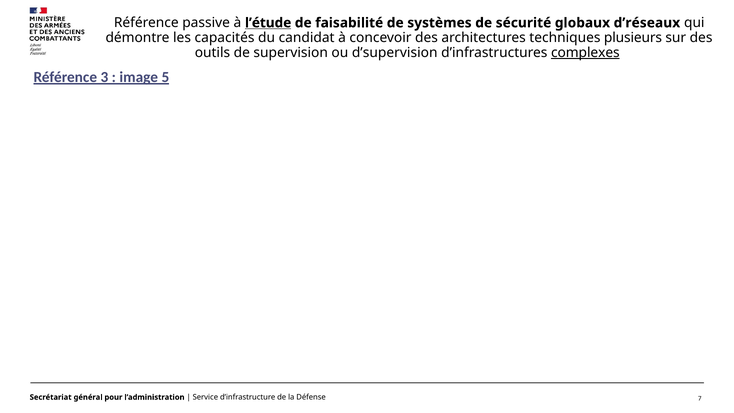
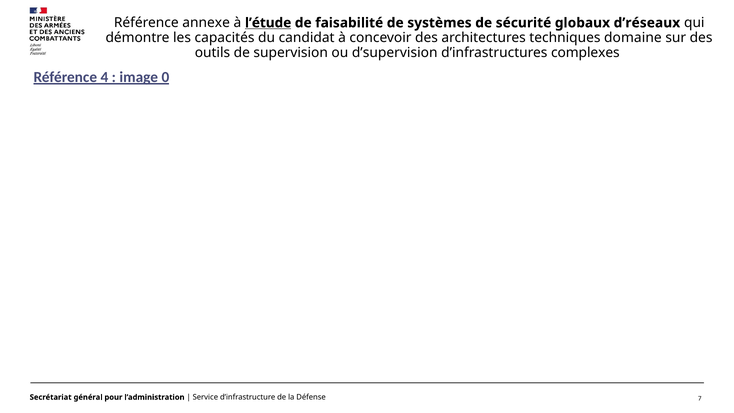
passive: passive -> annexe (206, 23)
plusieurs: plusieurs -> domaine (633, 38)
complexes underline: present -> none (585, 53)
3: 3 -> 4 (104, 77)
5: 5 -> 0 (165, 77)
